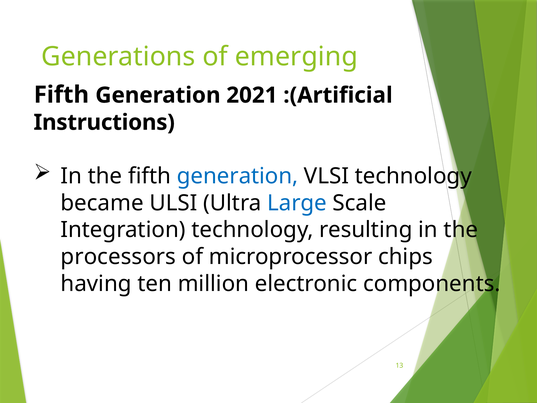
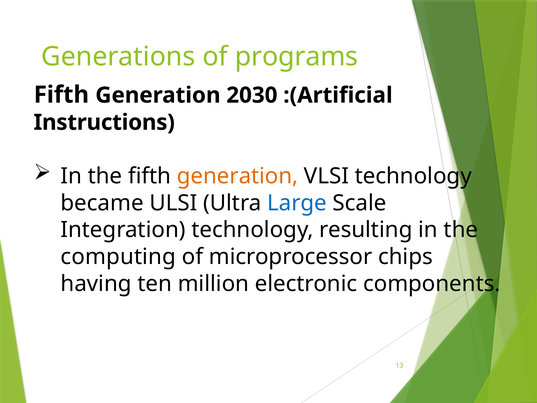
emerging: emerging -> programs (297, 56)
2021: 2021 -> 2030 (252, 95)
generation colour: blue -> orange (238, 176)
processors: processors -> computing (118, 257)
